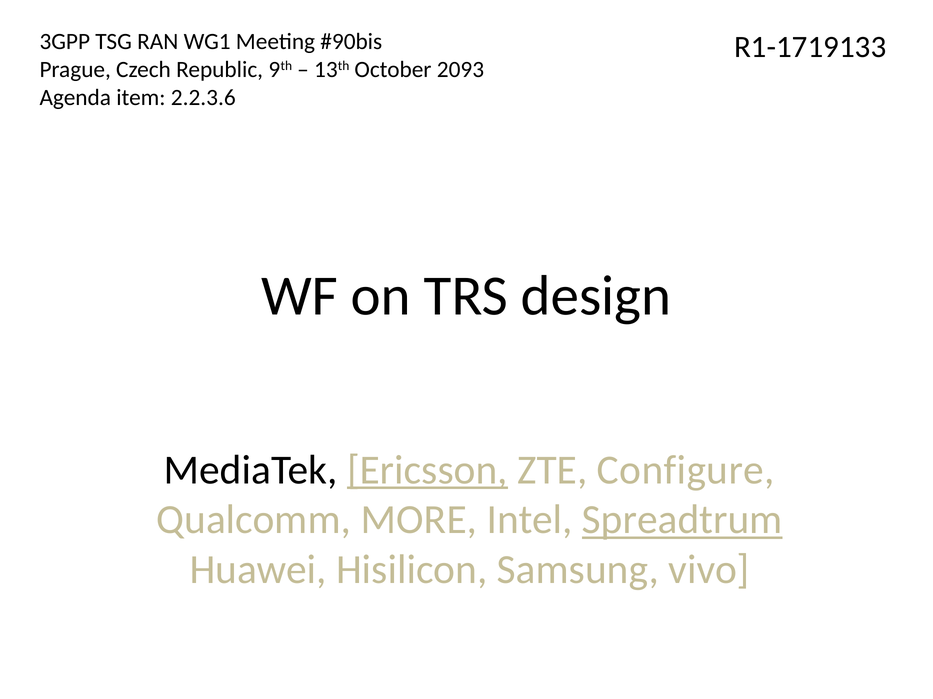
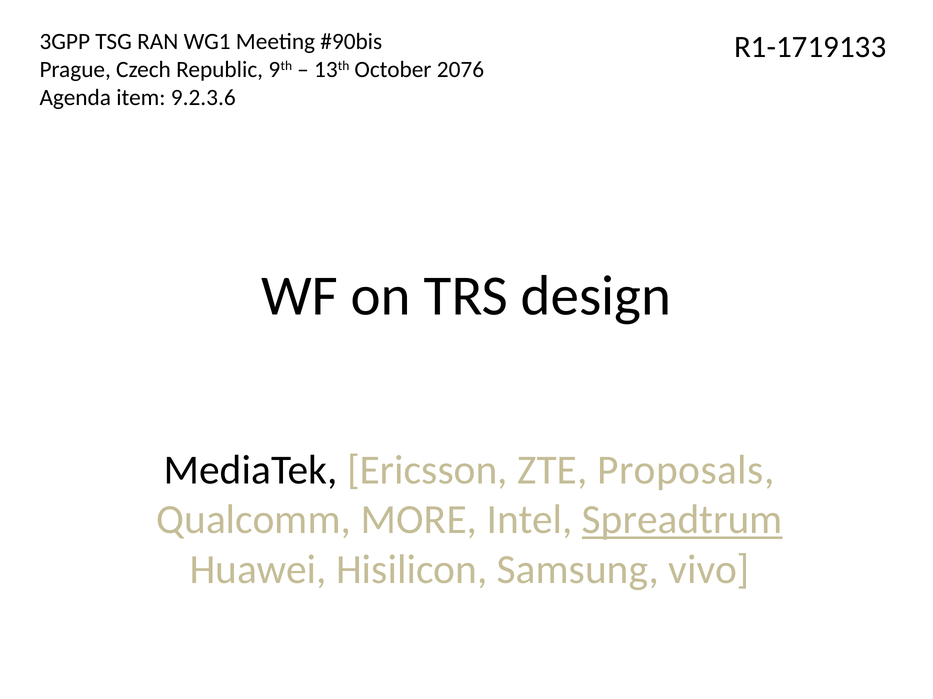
2093: 2093 -> 2076 (460, 70)
2.2.3.6: 2.2.3.6 -> 9.2.3.6 (203, 98)
Ericsson underline: present -> none (427, 470)
Configure: Configure -> Proposals (686, 470)
